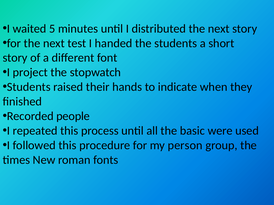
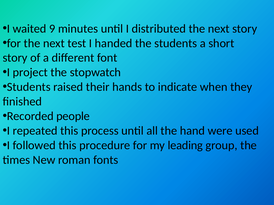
5: 5 -> 9 (52, 29)
basic: basic -> hand (192, 131)
person: person -> leading (185, 146)
